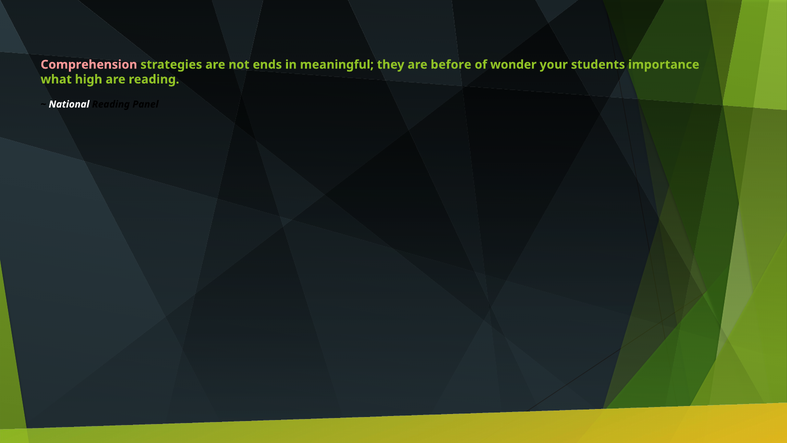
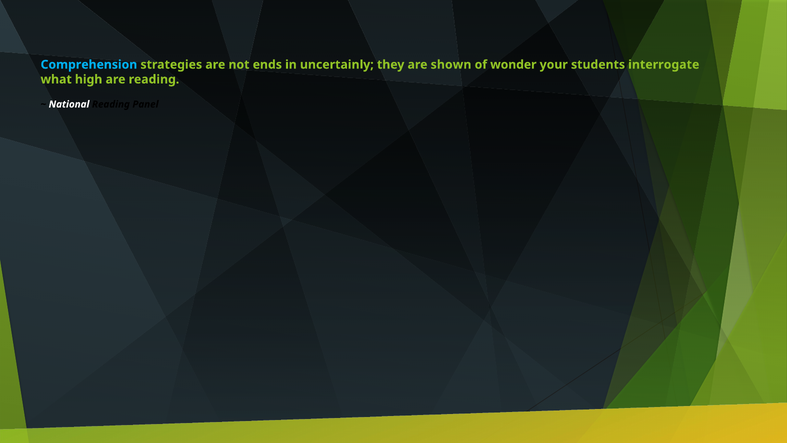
Comprehension colour: pink -> light blue (89, 65)
meaningful: meaningful -> uncertainly (337, 65)
before: before -> shown (451, 65)
importance: importance -> interrogate (664, 65)
